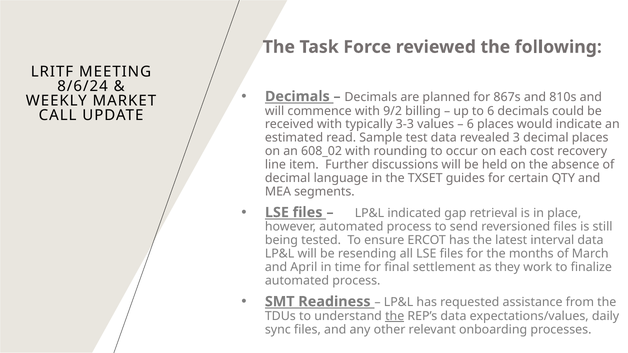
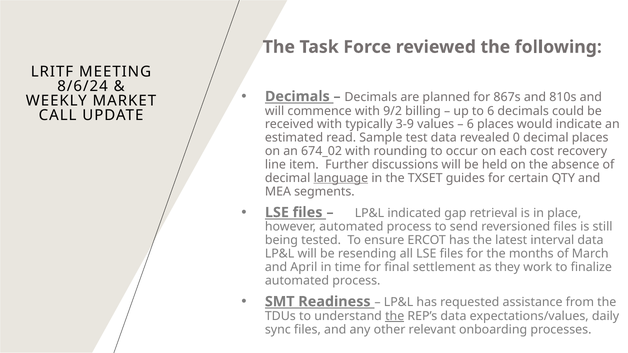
3-3: 3-3 -> 3-9 (405, 124)
3: 3 -> 0 (516, 138)
608_02: 608_02 -> 674_02 (322, 151)
language underline: none -> present (341, 178)
